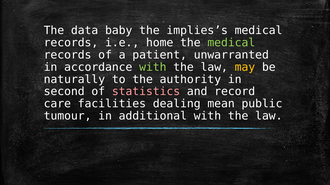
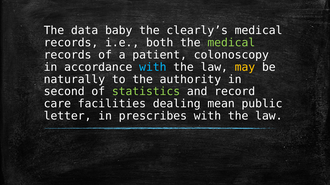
implies’s: implies’s -> clearly’s (197, 31)
home: home -> both (160, 43)
unwarranted: unwarranted -> colonoscopy (231, 55)
with colour: light green -> light blue (153, 67)
statistics colour: pink -> light green (146, 92)
tumour: tumour -> letter (68, 116)
additional: additional -> prescribes (153, 116)
